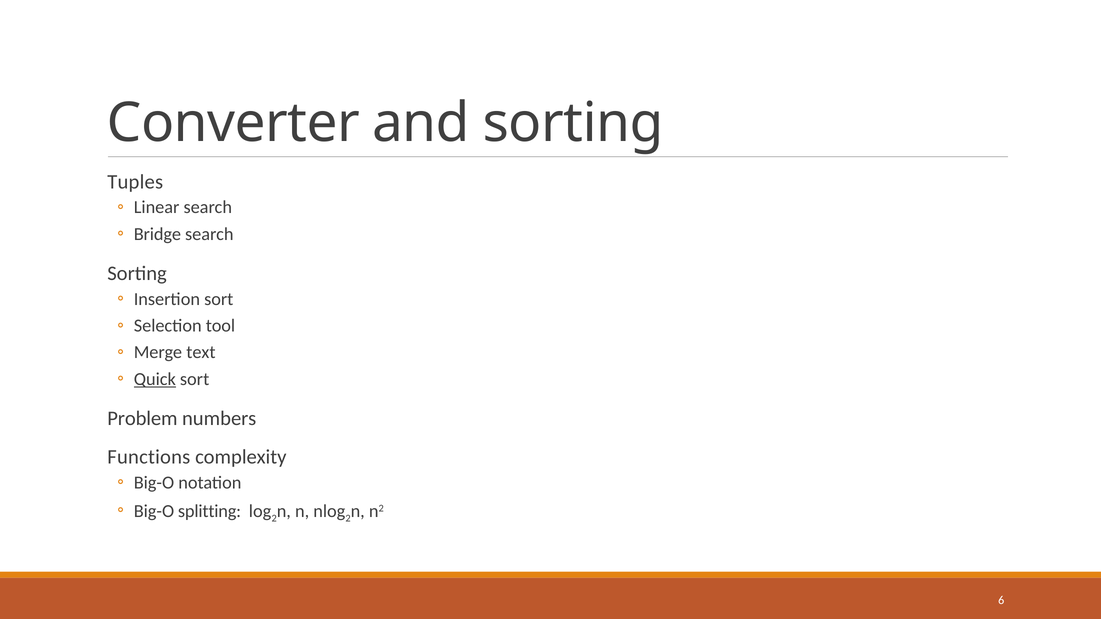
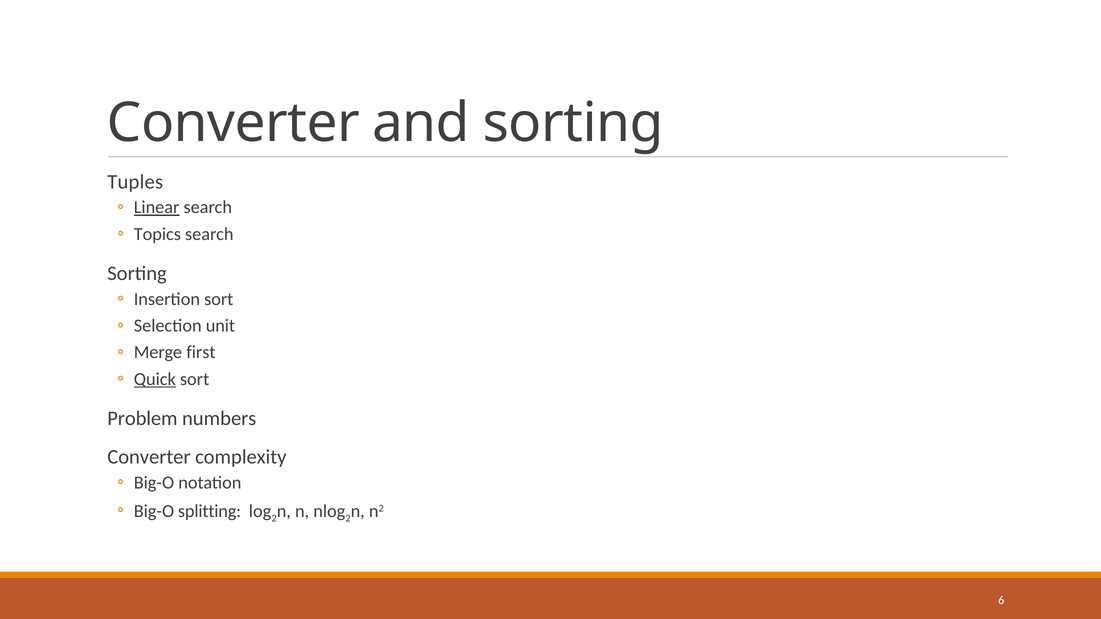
Linear underline: none -> present (157, 208)
Bridge: Bridge -> Topics (157, 234)
tool: tool -> unit (220, 326)
text: text -> first (201, 353)
Functions: Functions -> Converter (149, 457)
